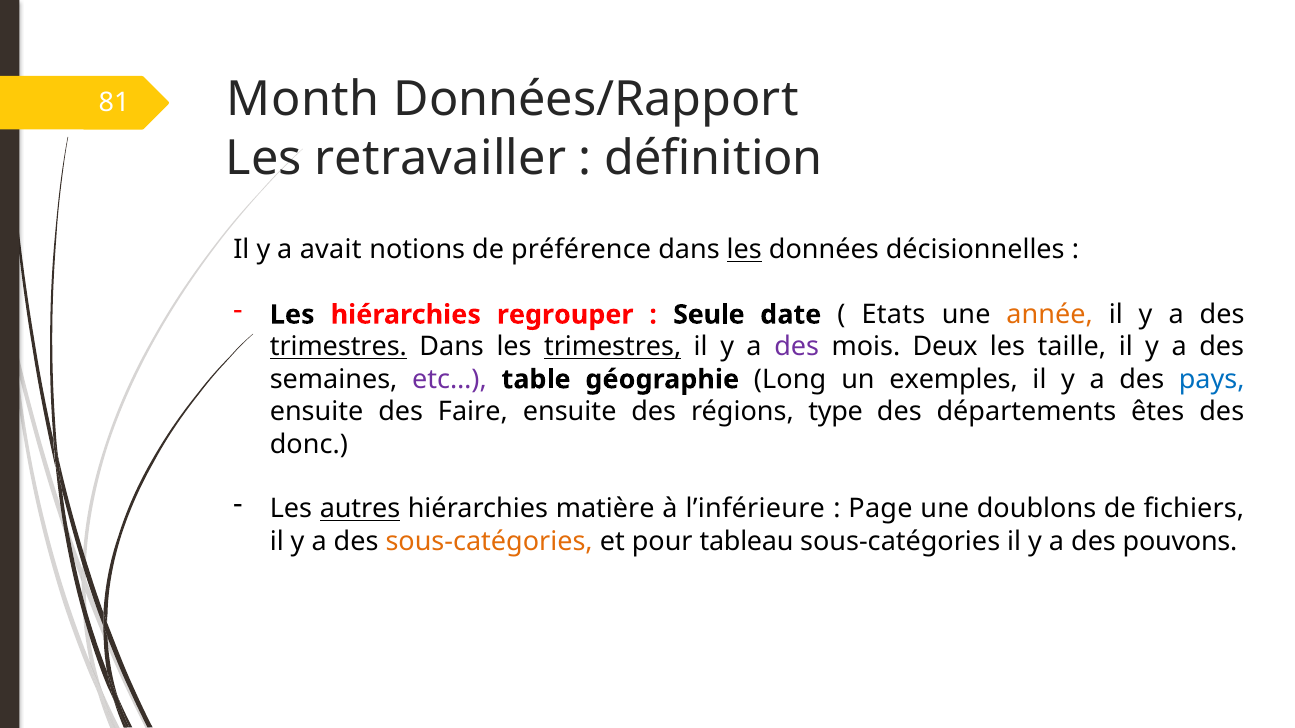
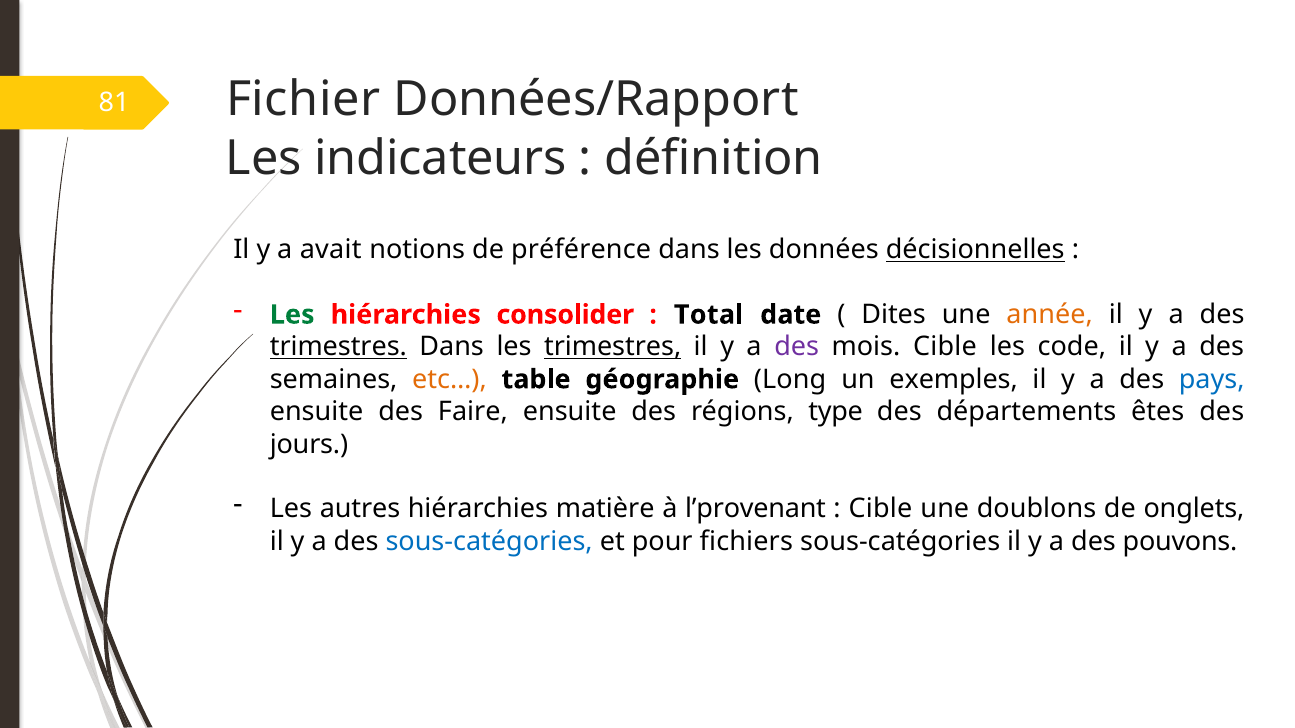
Month: Month -> Fichier (303, 100)
retravailler: retravailler -> indicateurs (441, 158)
les underline: present -> none (744, 250)
décisionnelles underline: none -> present (975, 250)
Les colour: black -> green (292, 315)
regrouper: regrouper -> consolider (565, 315)
Seule: Seule -> Total (709, 315)
Etats: Etats -> Dites (894, 315)
mois Deux: Deux -> Cible (945, 347)
taille: taille -> code (1072, 347)
etc… colour: purple -> orange (449, 380)
donc: donc -> jours (309, 444)
autres underline: present -> none (360, 509)
l’inférieure: l’inférieure -> l’provenant (756, 509)
Page: Page -> Cible (880, 509)
fichiers: fichiers -> onglets (1194, 509)
sous-catégories colour: orange -> blue (489, 542)
tableau: tableau -> fichiers (746, 542)
